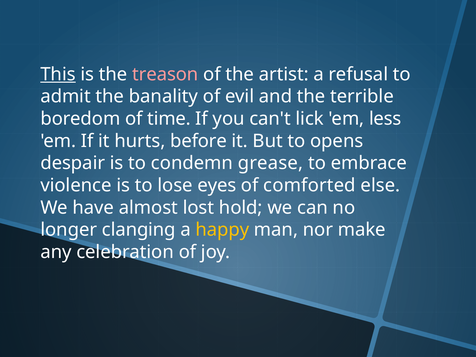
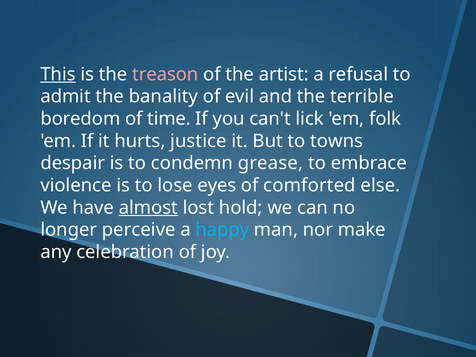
less: less -> folk (385, 119)
before: before -> justice (198, 141)
opens: opens -> towns (337, 141)
almost underline: none -> present (148, 208)
clanging: clanging -> perceive (139, 230)
happy colour: yellow -> light blue (222, 230)
